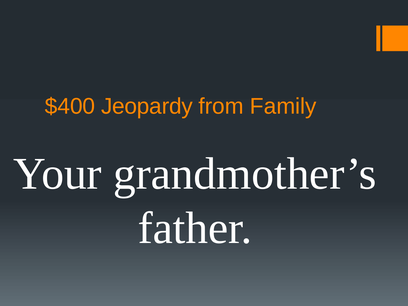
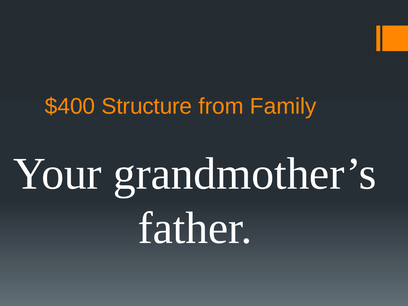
Jeopardy: Jeopardy -> Structure (147, 106)
